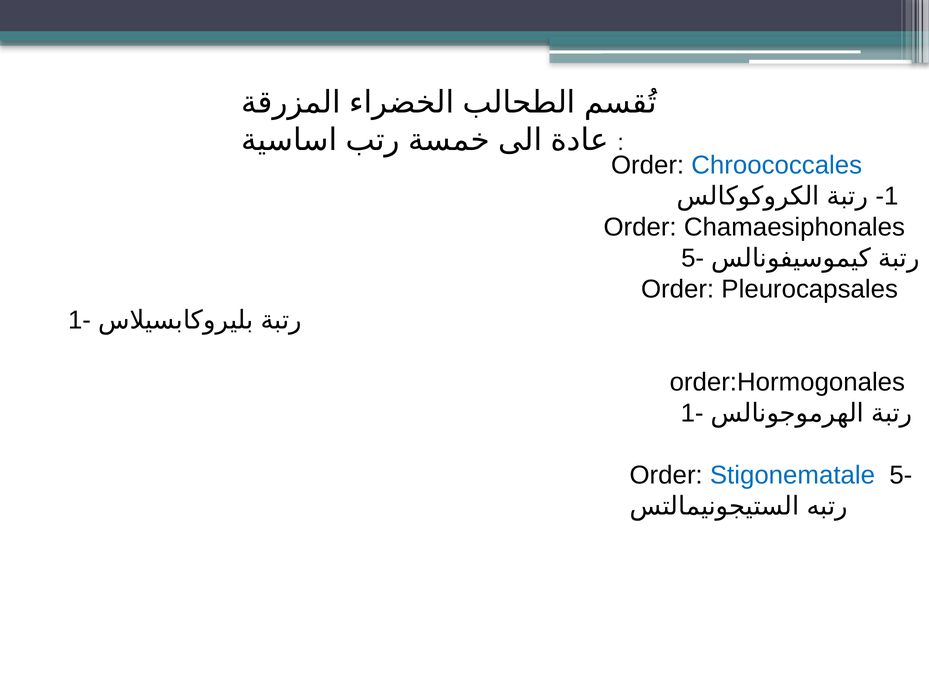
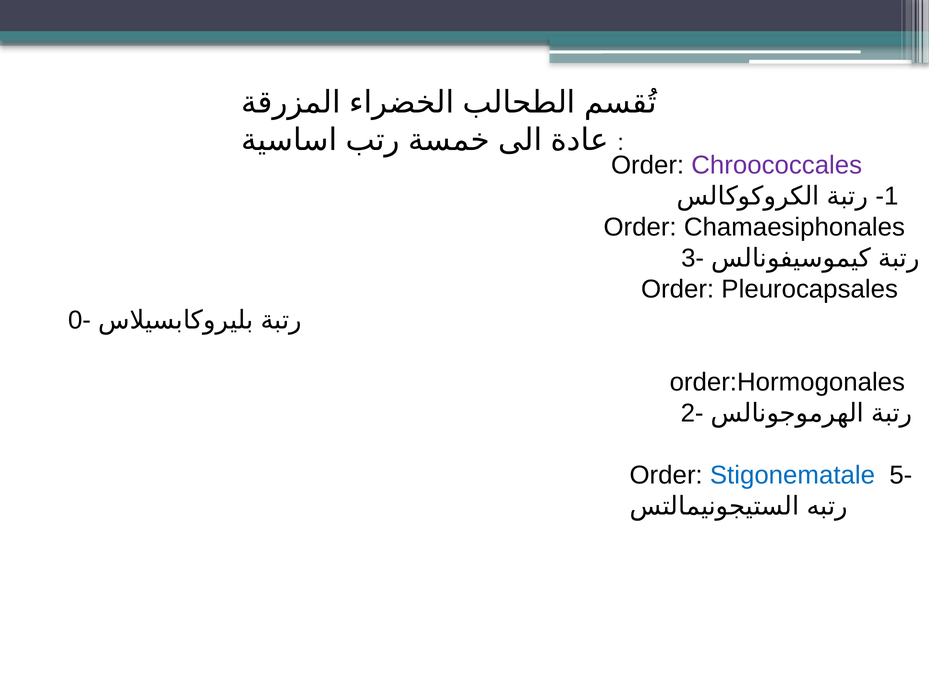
Chroococcales colour: blue -> purple (777, 165)
5-: 5- -> 3- (693, 258)
1-: 1- -> 0- (79, 320)
1-: 1- -> 2- (692, 413)
